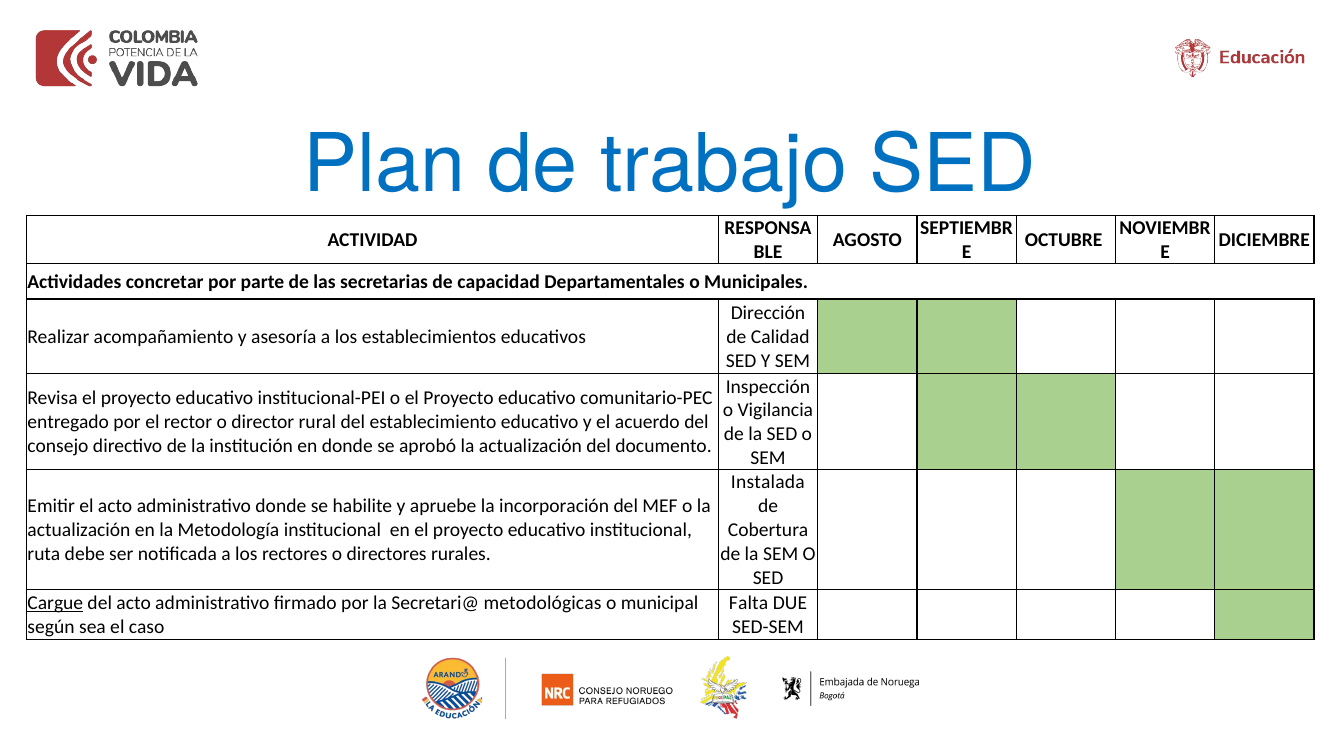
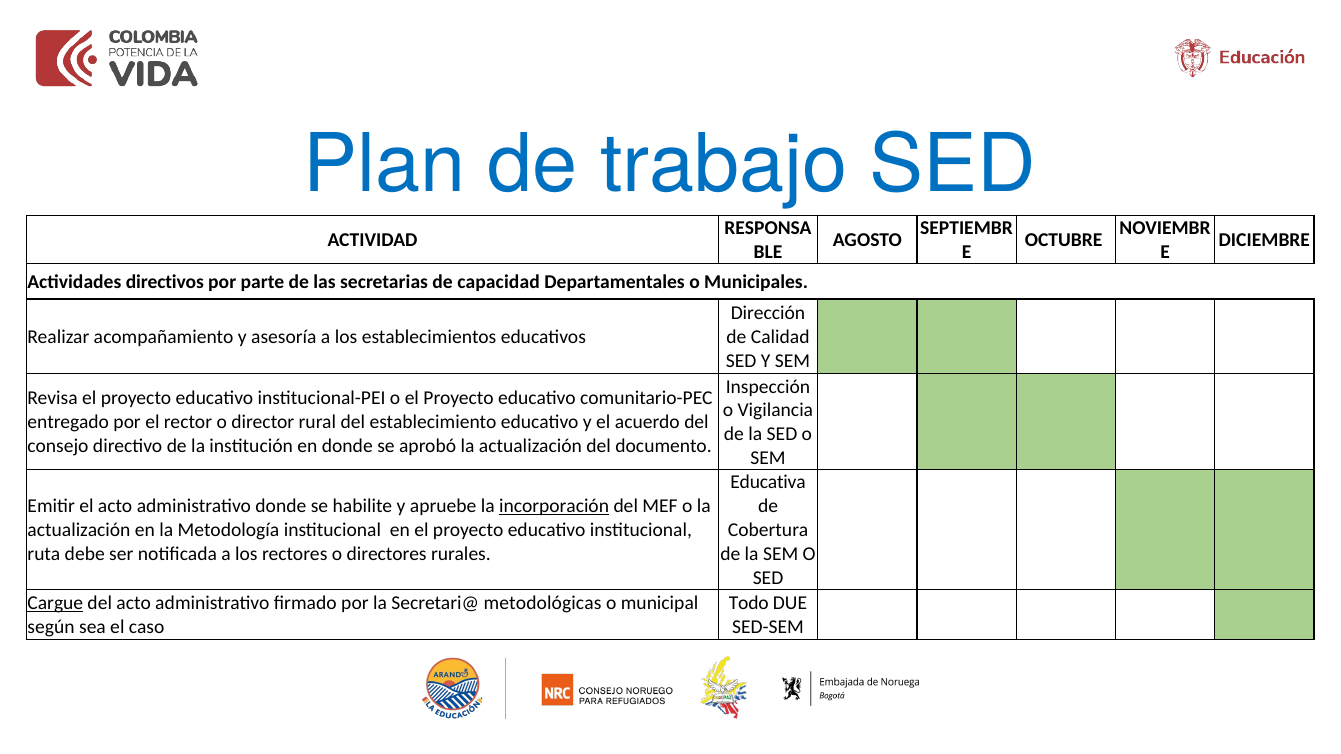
concretar: concretar -> directivos (165, 282)
Instalada: Instalada -> Educativa (768, 483)
incorporación underline: none -> present (554, 506)
Falta: Falta -> Todo (749, 603)
